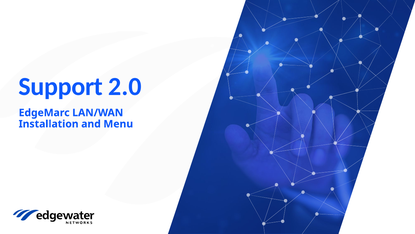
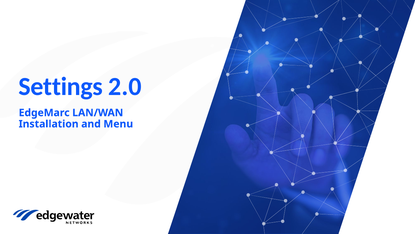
Support: Support -> Settings (61, 87)
